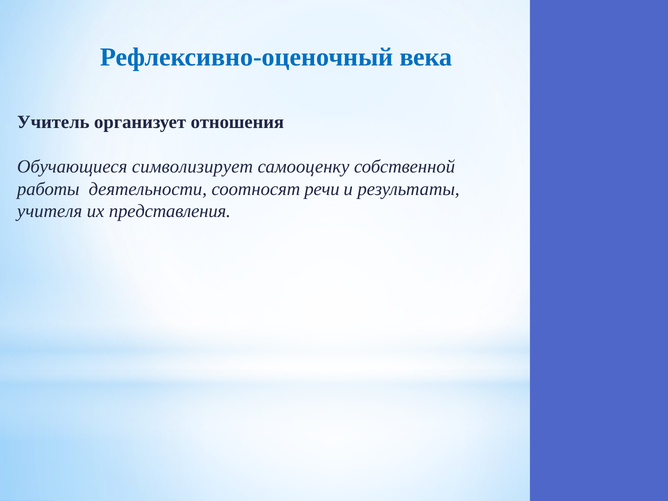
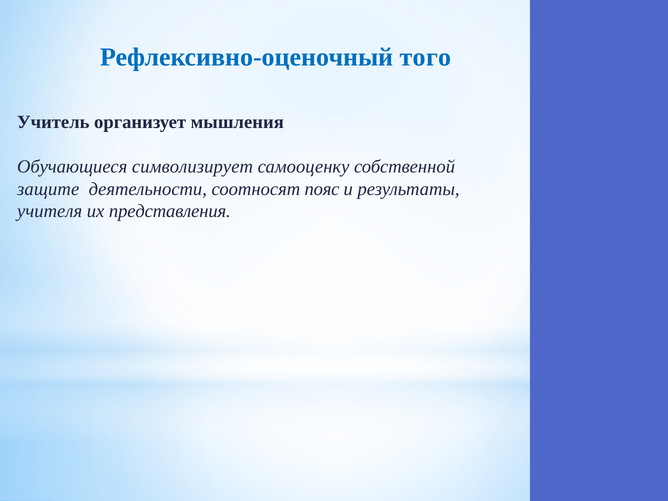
века: века -> того (426, 57)
отношения: отношения -> мышления (237, 122)
работы: работы -> защите (48, 189)
речи: речи -> пояс (322, 189)
